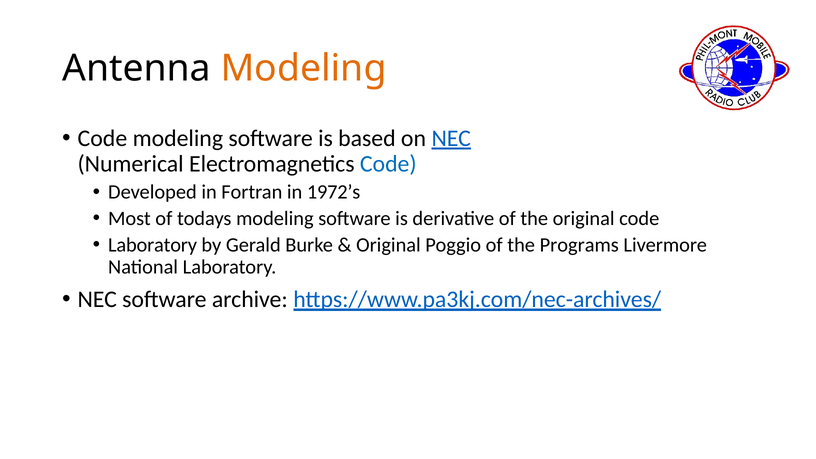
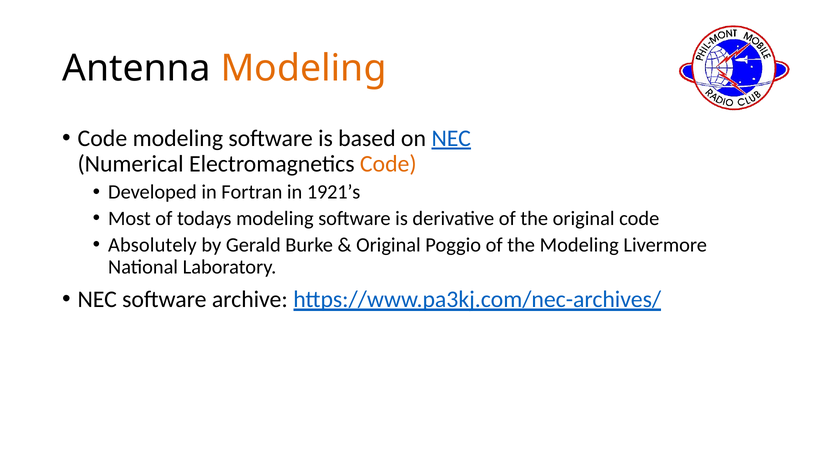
Code colour: blue -> orange (388, 164)
1972’s: 1972’s -> 1921’s (334, 192)
Laboratory: Laboratory -> Absolutely (152, 245)
the Programs: Programs -> Modeling (579, 245)
